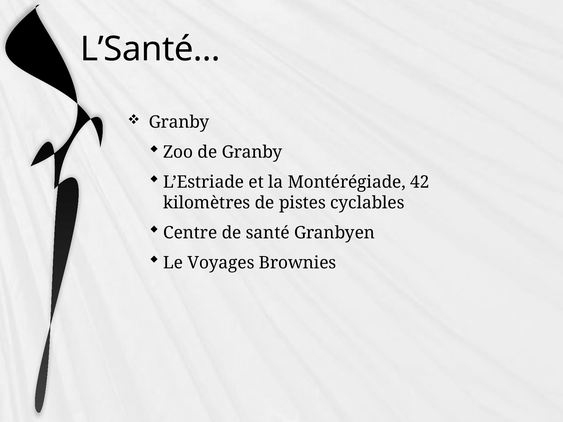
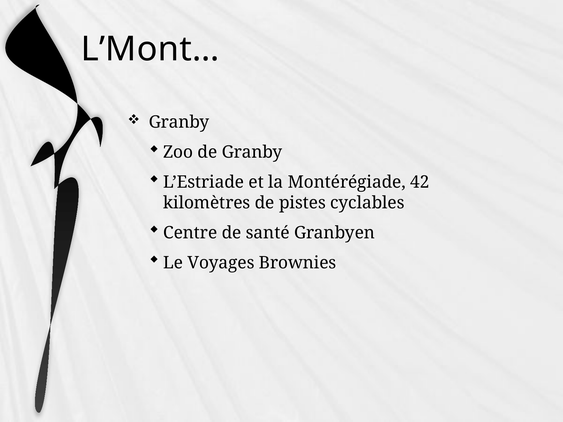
L’Santé…: L’Santé… -> L’Mont… (150, 49)
